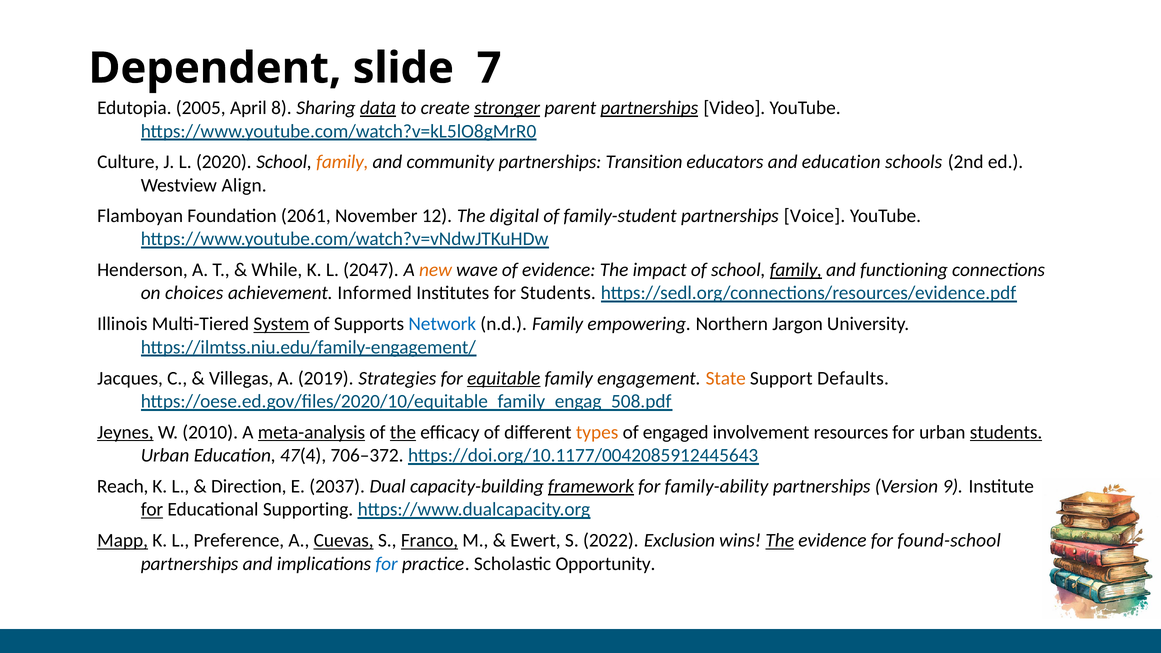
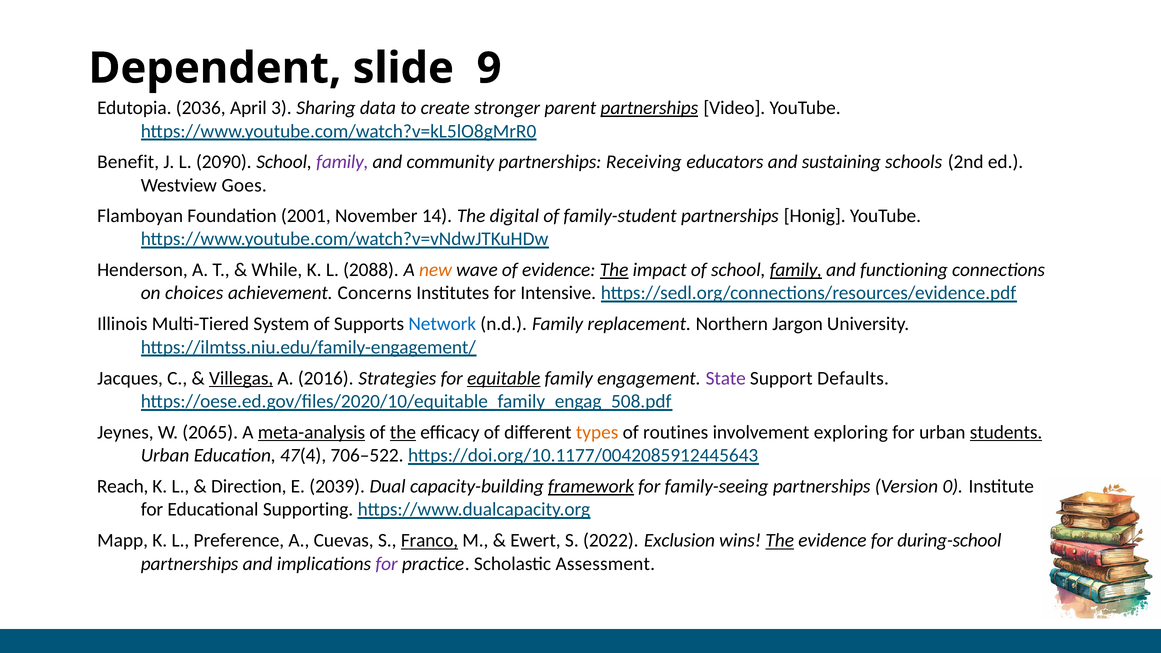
7: 7 -> 9 (489, 68)
2005: 2005 -> 2036 (201, 108)
8: 8 -> 3 (281, 108)
data underline: present -> none (378, 108)
stronger underline: present -> none (507, 108)
Culture: Culture -> Benefit (128, 162)
2020: 2020 -> 2090 (224, 162)
family colour: orange -> purple (342, 162)
Transition: Transition -> Receiving (644, 162)
and education: education -> sustaining (841, 162)
Align: Align -> Goes (244, 185)
2061: 2061 -> 2001 (306, 216)
12: 12 -> 14 (437, 216)
Voice: Voice -> Honig (815, 216)
2047: 2047 -> 2088 (371, 270)
The underline: none -> present (614, 270)
Informed: Informed -> Concerns (375, 293)
for Students: Students -> Intensive (558, 293)
System underline: present -> none (281, 324)
empowering: empowering -> replacement (639, 324)
Villegas underline: none -> present (241, 378)
2019: 2019 -> 2016 (326, 378)
State colour: orange -> purple (726, 378)
Jeynes underline: present -> none (125, 432)
2010: 2010 -> 2065 (210, 432)
engaged: engaged -> routines (676, 432)
resources: resources -> exploring (851, 432)
706–372: 706–372 -> 706–522 (367, 456)
2037: 2037 -> 2039 (337, 486)
family-ability: family-ability -> family-seeing (717, 486)
9: 9 -> 0 (953, 486)
for underline: present -> none (152, 510)
Mapp underline: present -> none (123, 541)
Cuevas underline: present -> none (344, 541)
found-school: found-school -> during-school (949, 541)
for colour: blue -> purple (387, 564)
Opportunity: Opportunity -> Assessment (605, 564)
